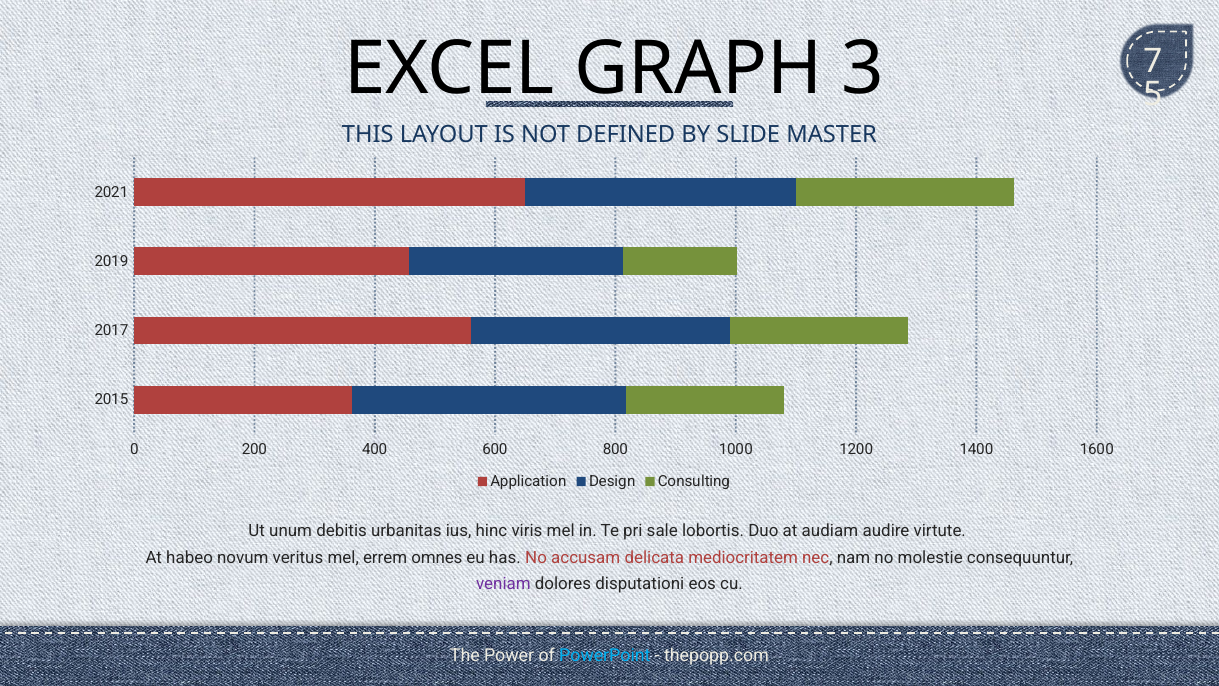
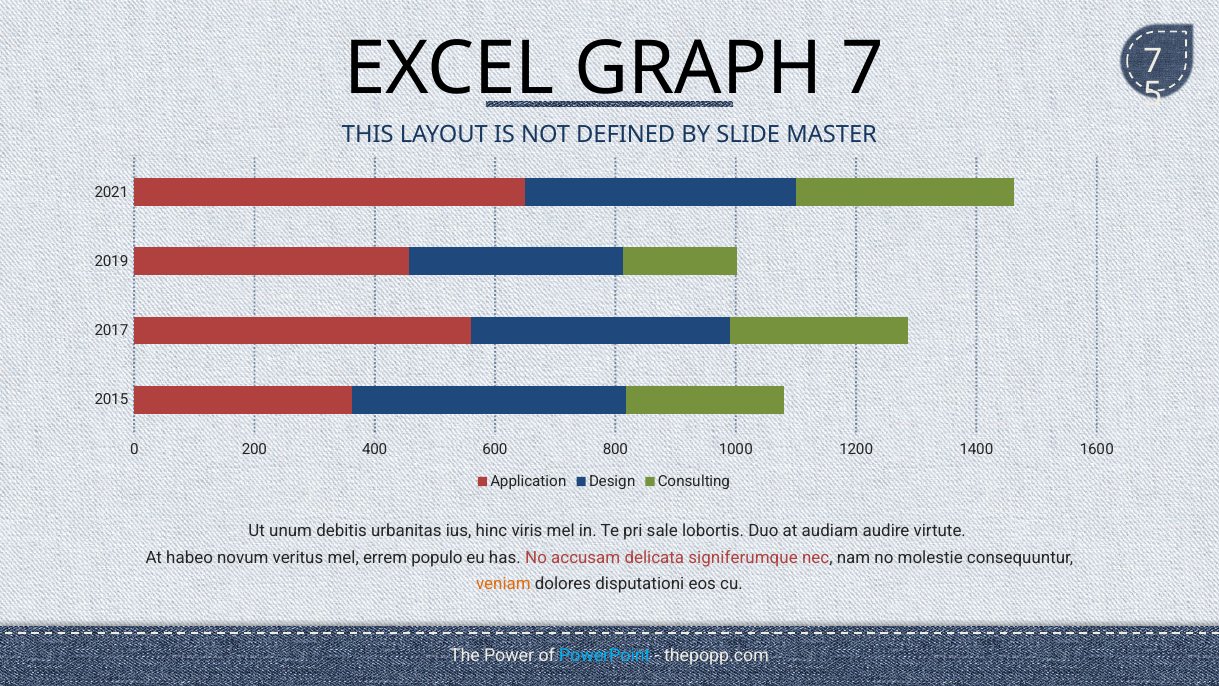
GRAPH 3: 3 -> 7 (863, 69)
omnes: omnes -> populo (437, 557)
mediocritatem: mediocritatem -> signiferumque (743, 557)
veniam colour: purple -> orange (503, 584)
